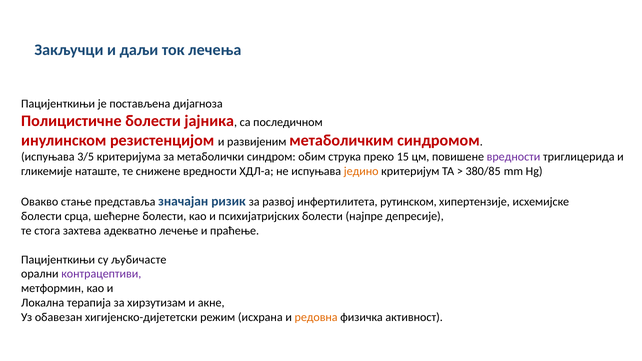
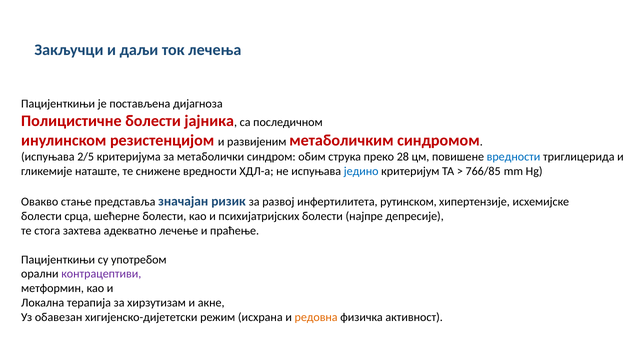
3/5: 3/5 -> 2/5 (86, 157)
15: 15 -> 28 (403, 157)
вредности colour: purple -> blue (514, 157)
једино colour: orange -> blue (361, 171)
380/85: 380/85 -> 766/85 (483, 171)
љубичасте: љубичасте -> употребом (139, 260)
